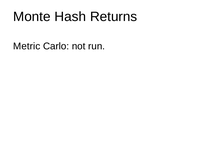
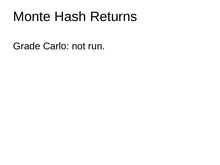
Metric: Metric -> Grade (27, 46)
